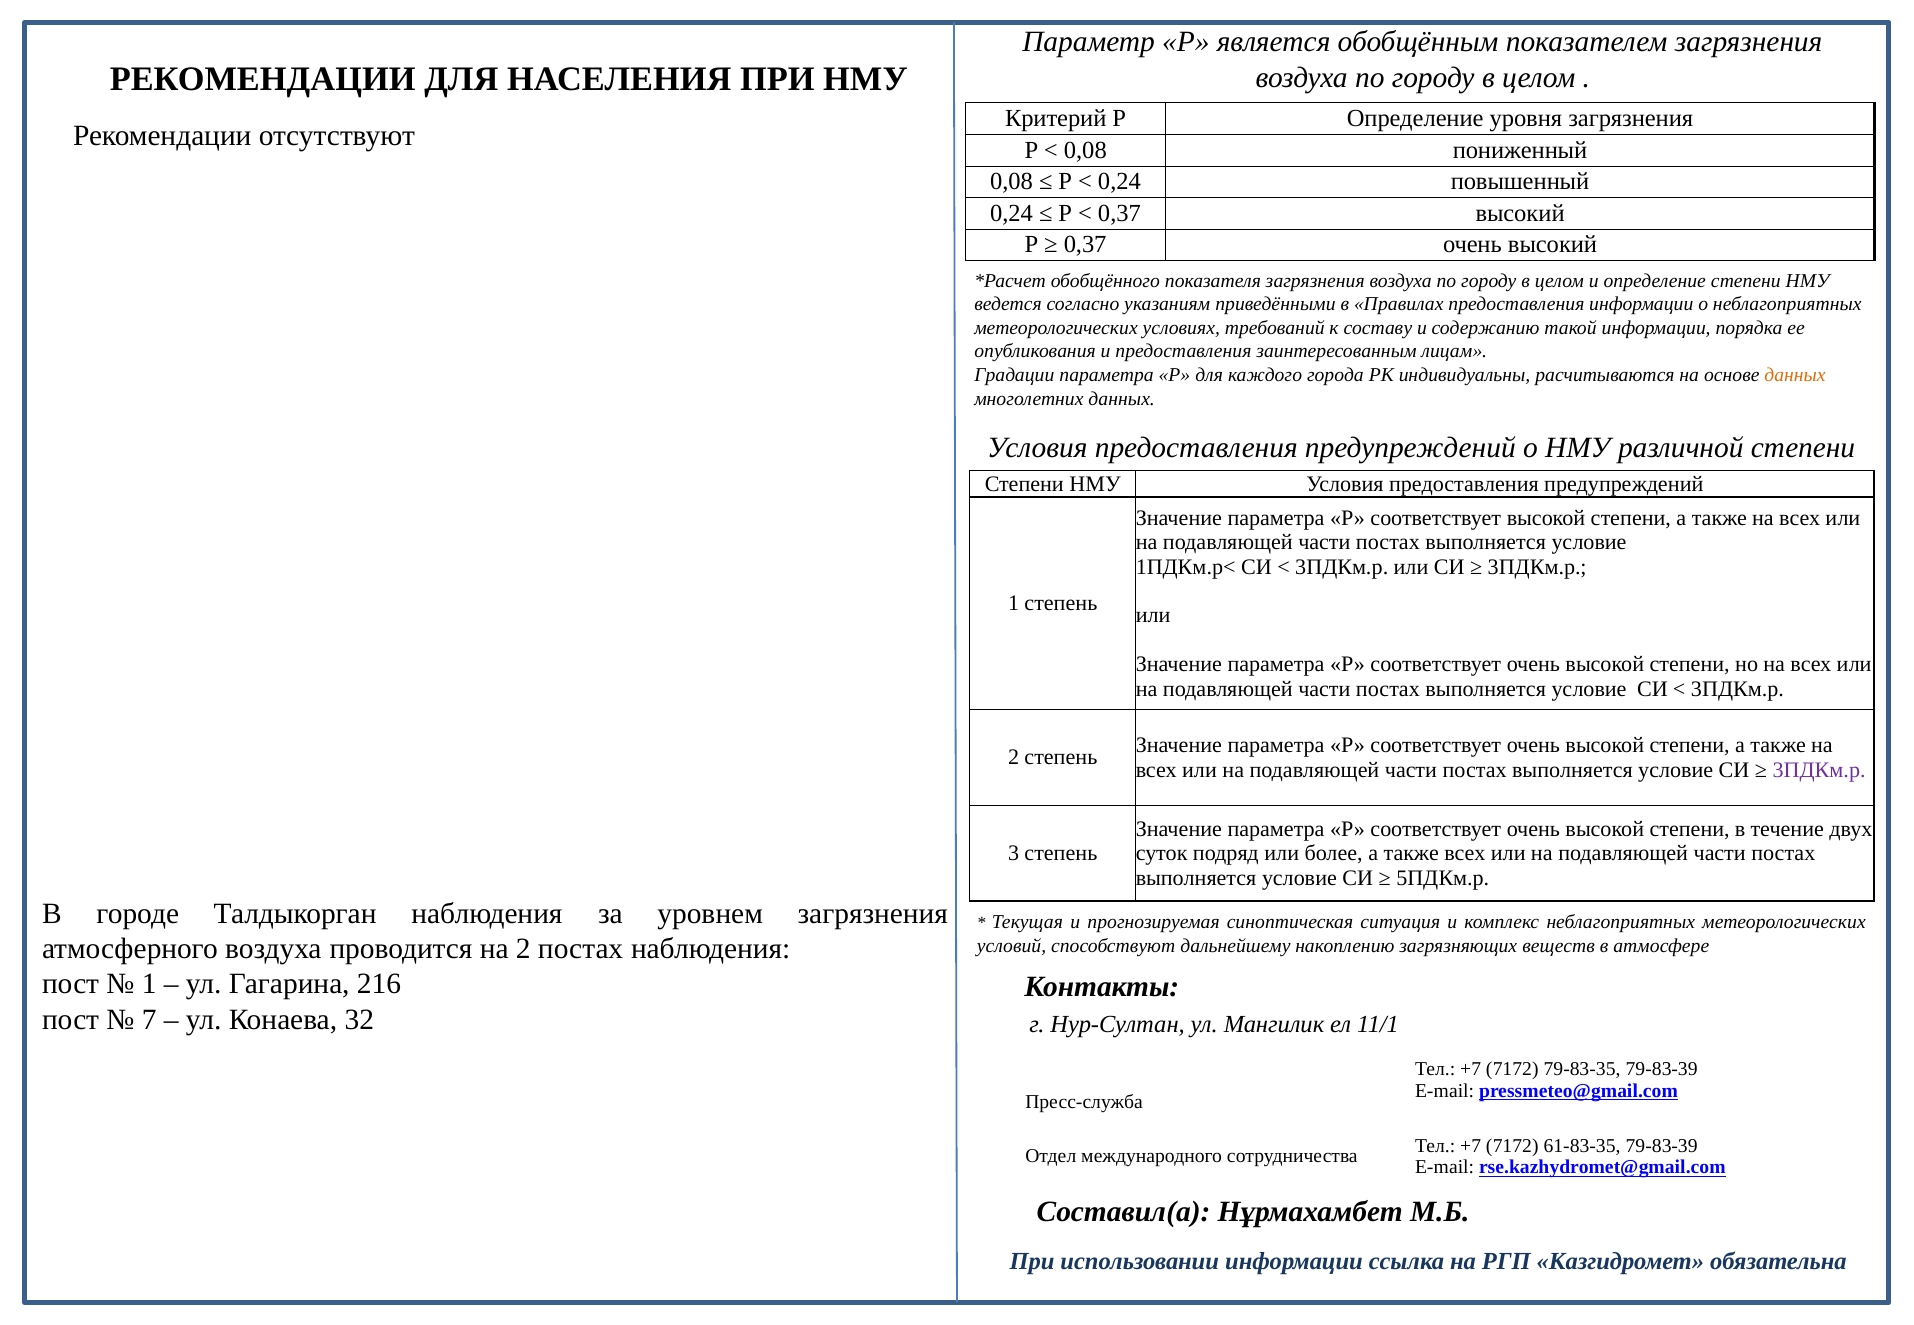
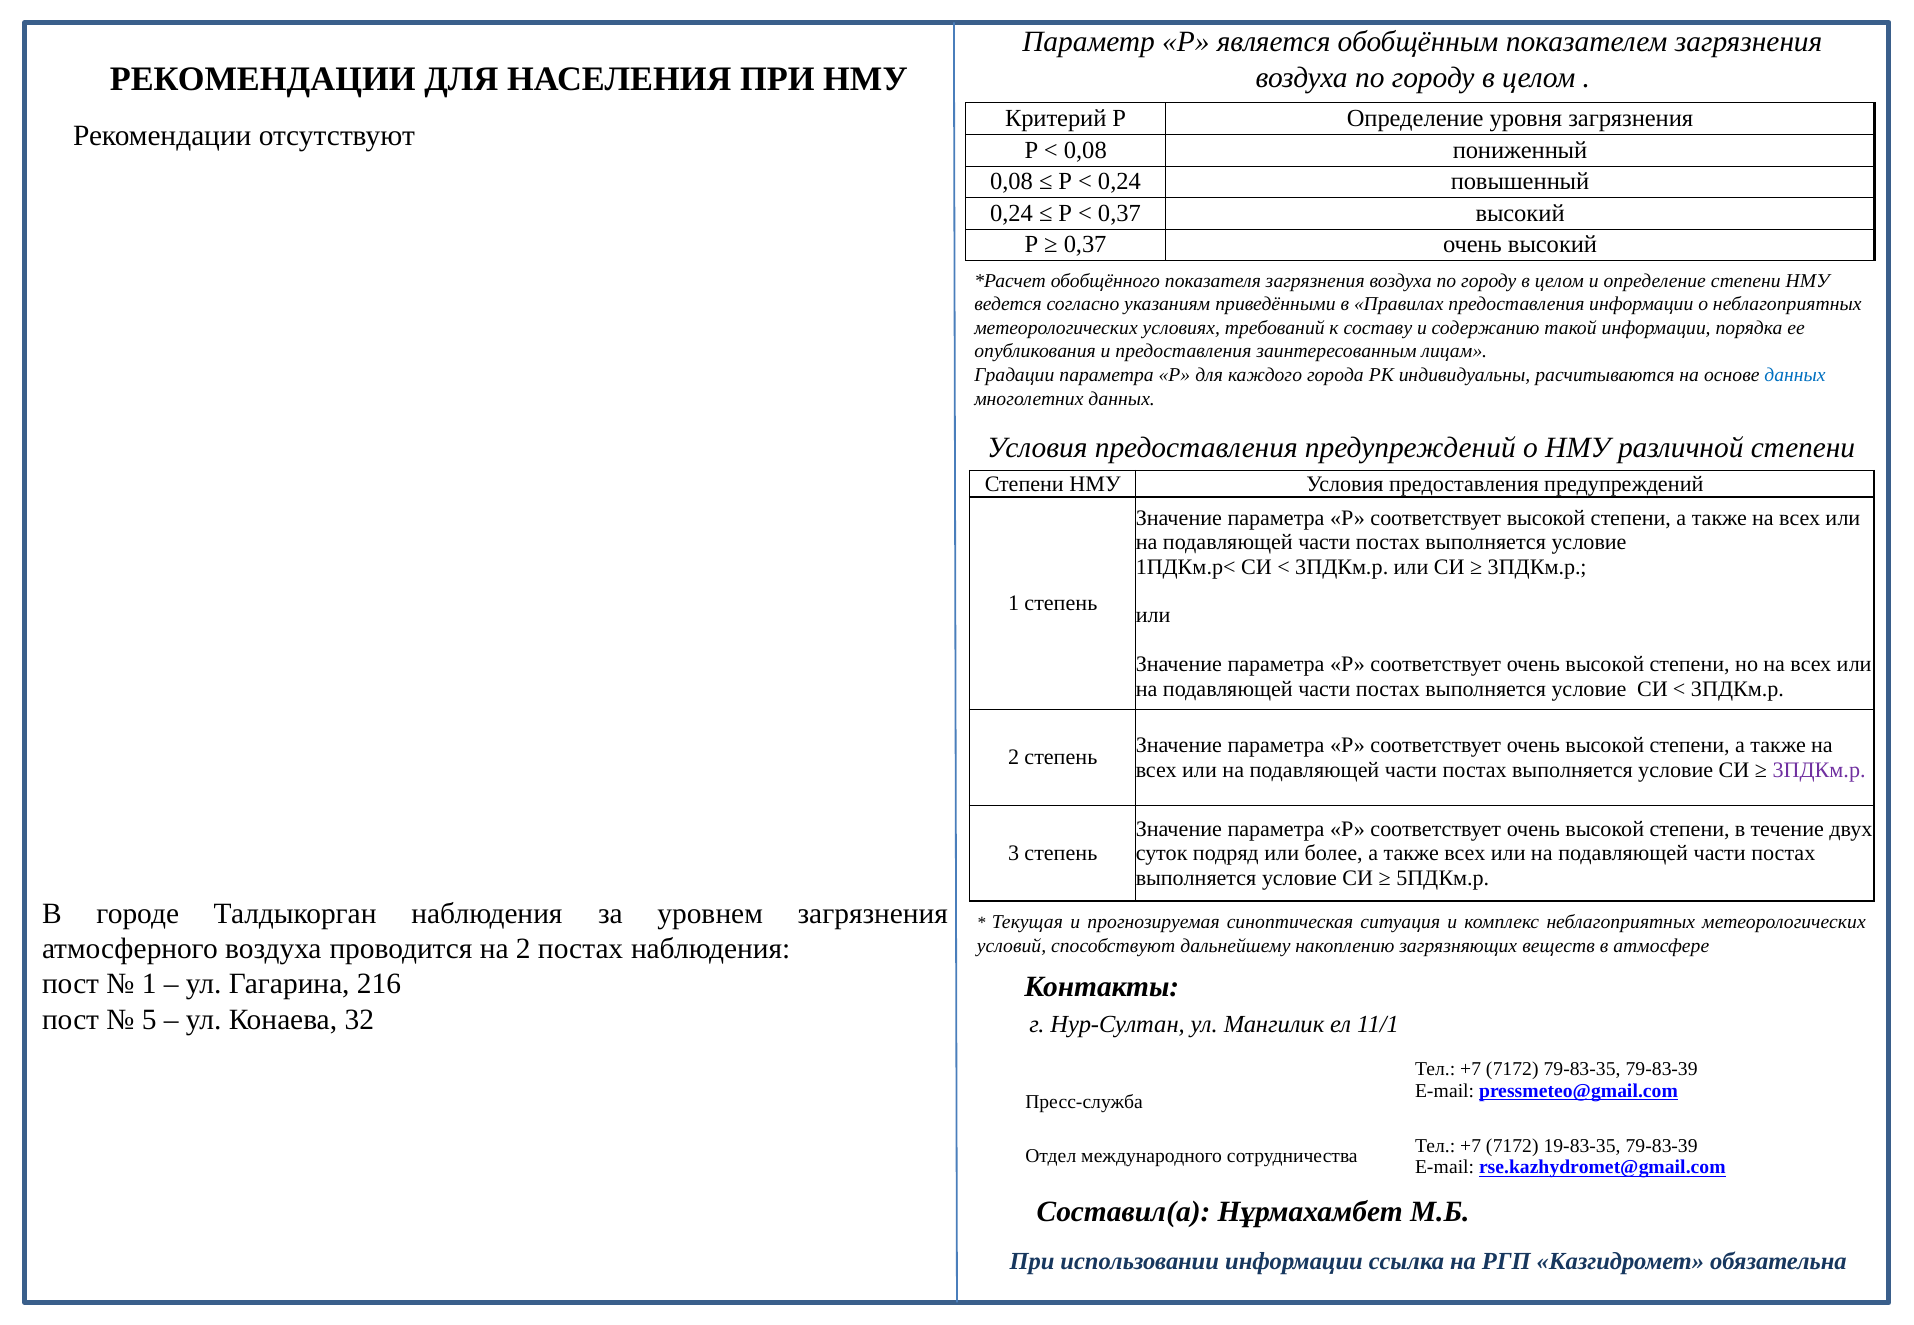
данных colour: orange -> blue (1795, 375)
7: 7 -> 5 (149, 1020)
61-83-35: 61-83-35 -> 19-83-35 (1582, 1146)
